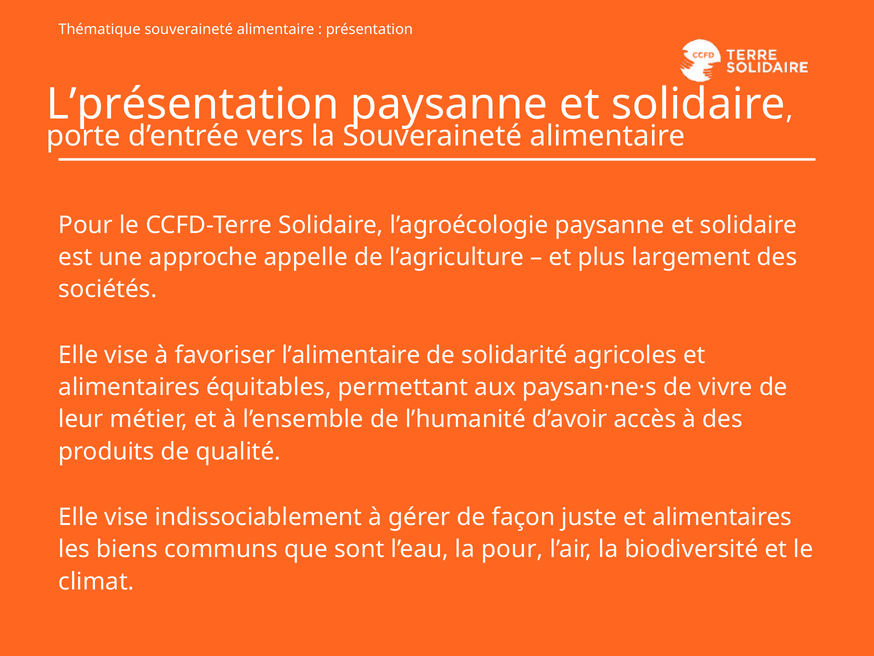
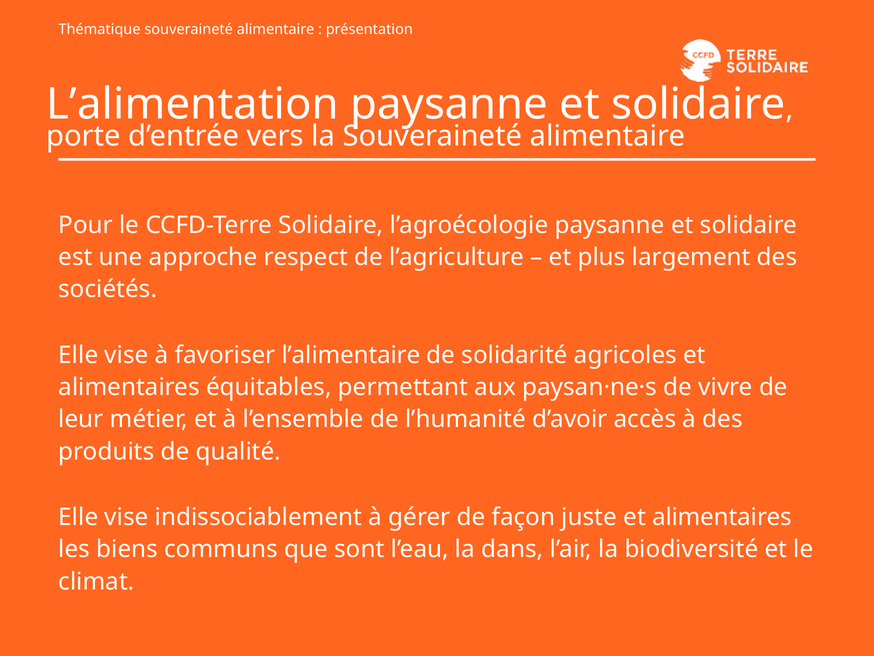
L’présentation: L’présentation -> L’alimentation (193, 104)
appelle: appelle -> respect (306, 257)
la pour: pour -> dans (512, 549)
